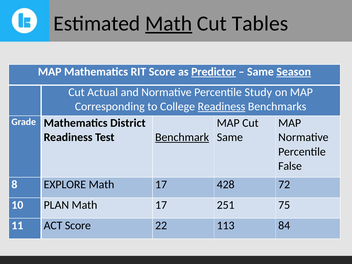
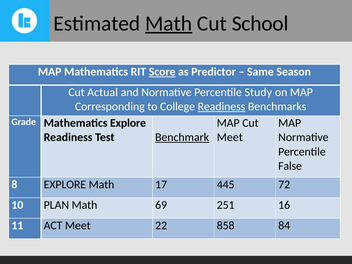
Tables: Tables -> School (260, 24)
Score underline: none -> present (162, 72)
Predictor underline: present -> none (214, 72)
Season underline: present -> none (294, 72)
Mathematics District: District -> Explore (128, 123)
Same: Same -> Meet (230, 137)
428: 428 -> 445 (226, 185)
PLAN Math 17: 17 -> 69 (161, 205)
75: 75 -> 16 (284, 205)
ACT Score: Score -> Meet (78, 226)
113: 113 -> 858 (226, 226)
